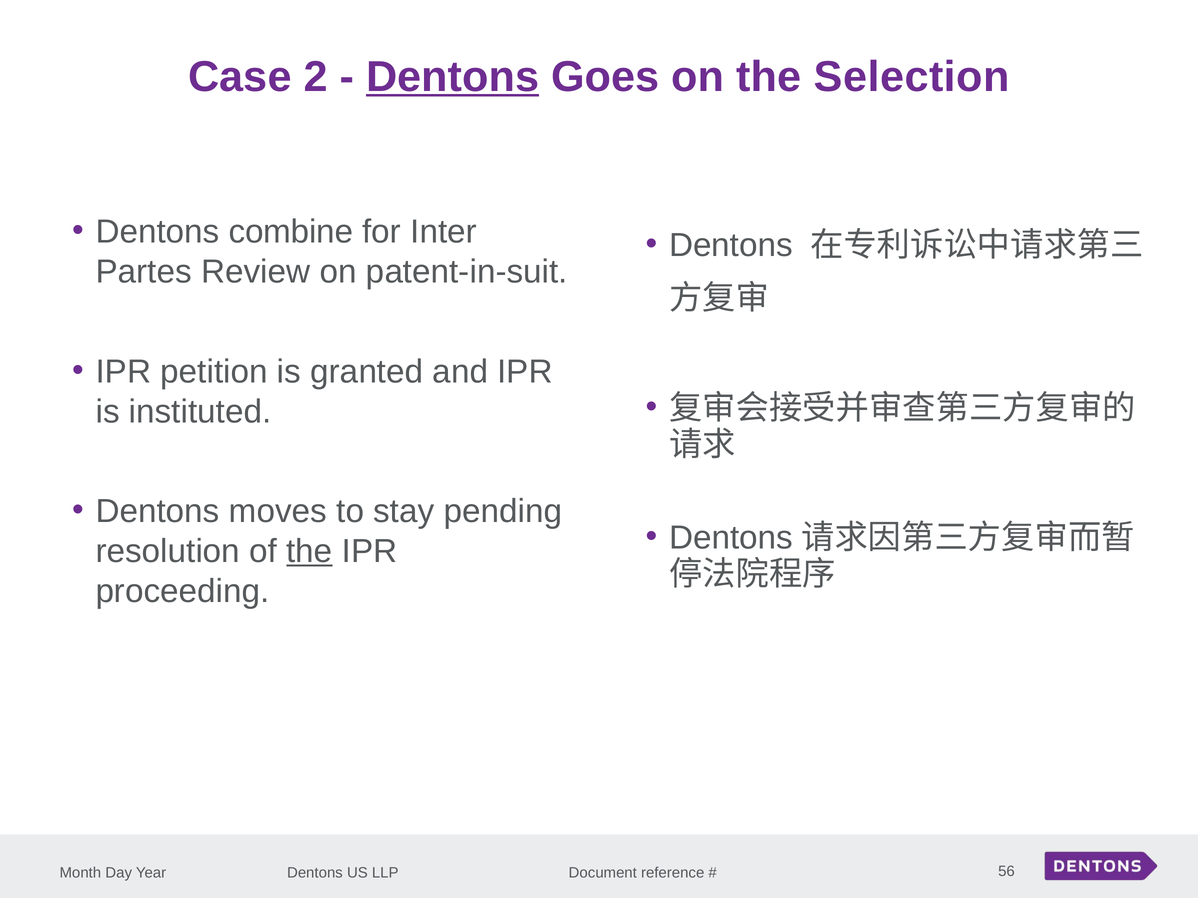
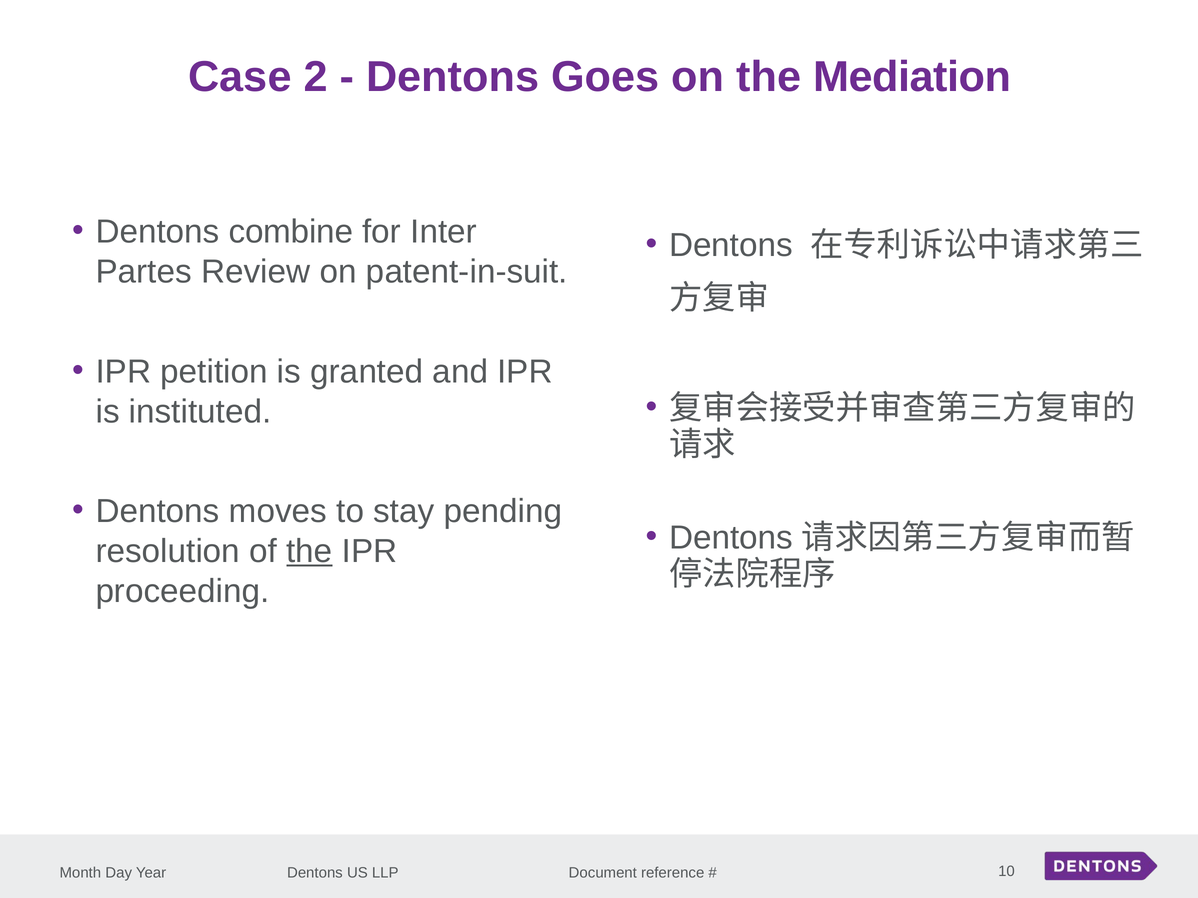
Dentons underline: present -> none (453, 77)
Selection: Selection -> Mediation (912, 77)
56: 56 -> 10 (1007, 872)
